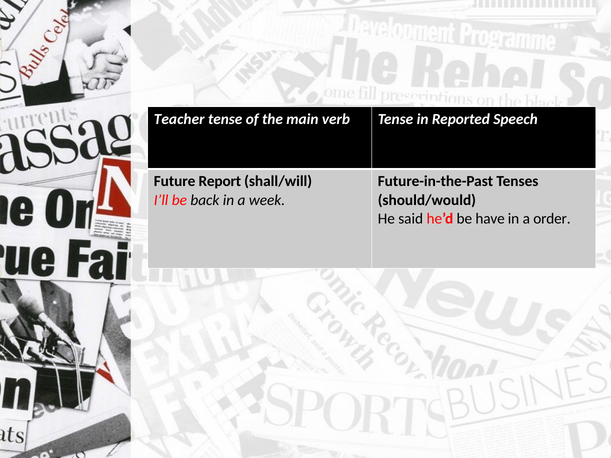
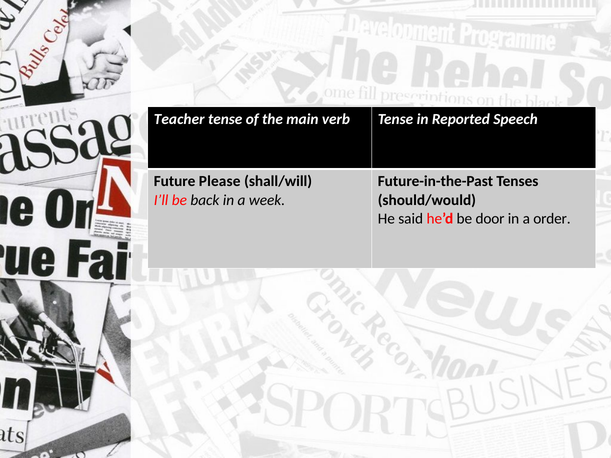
Report: Report -> Please (220, 182)
have: have -> door (490, 219)
